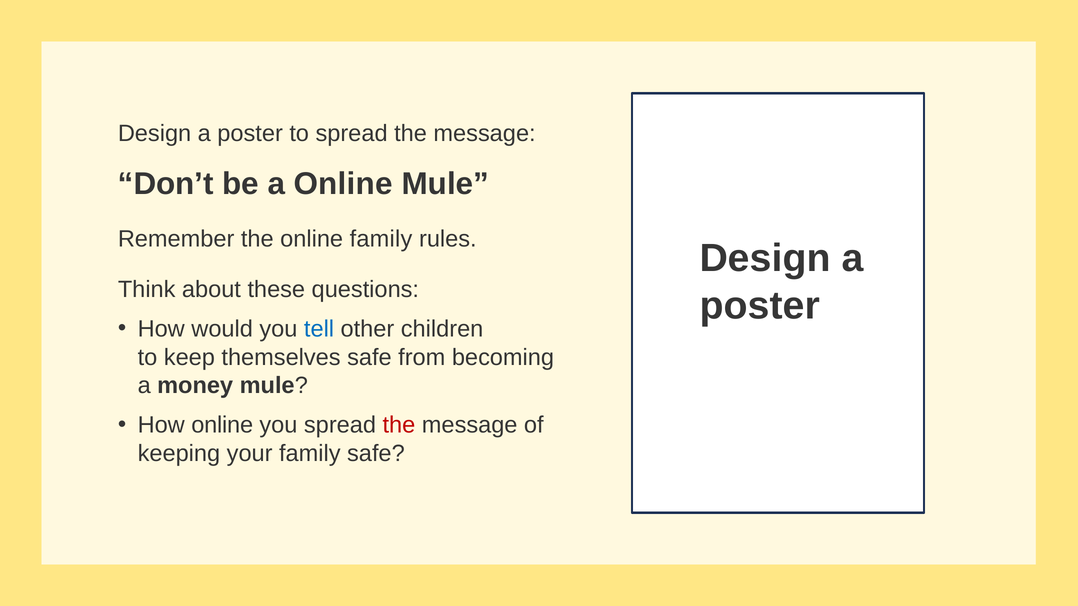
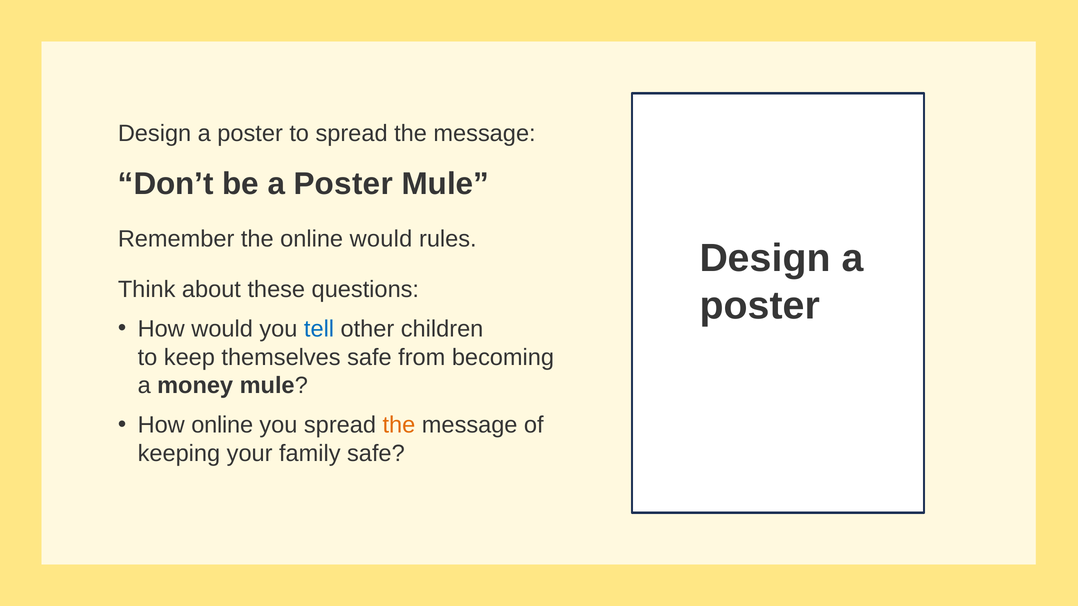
be a Online: Online -> Poster (343, 184)
online family: family -> would (381, 239)
the colour: red -> orange (399, 425)
